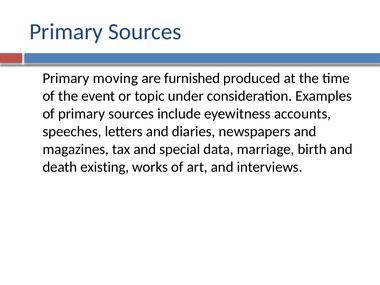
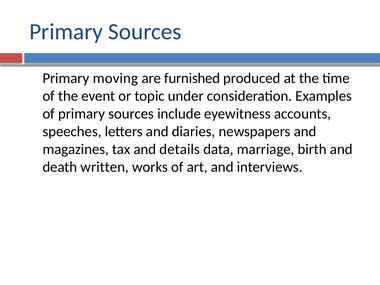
special: special -> details (180, 149)
existing: existing -> written (105, 167)
